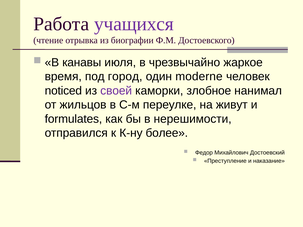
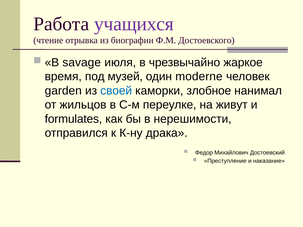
канавы: канавы -> savage (82, 62)
город: город -> музей (125, 77)
noticed: noticed -> garden (63, 91)
своей colour: purple -> blue (116, 91)
более: более -> драка (167, 133)
